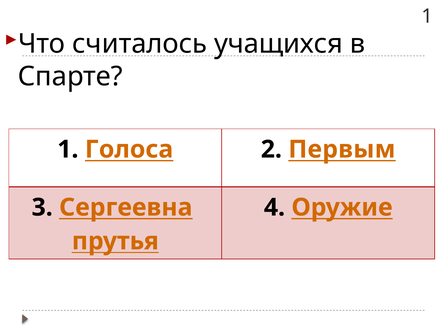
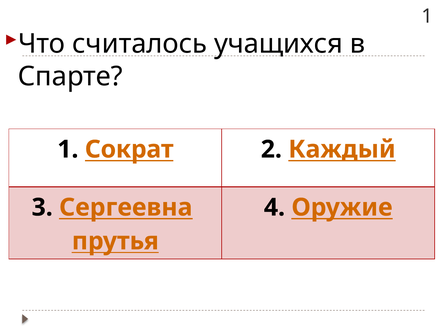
Голоса: Голоса -> Сократ (129, 149)
Первым: Первым -> Каждый (342, 149)
